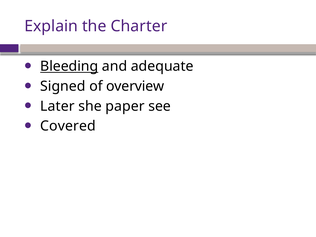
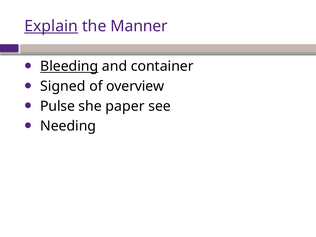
Explain underline: none -> present (51, 26)
Charter: Charter -> Manner (139, 26)
adequate: adequate -> container (162, 66)
Later: Later -> Pulse (58, 106)
Covered: Covered -> Needing (68, 126)
